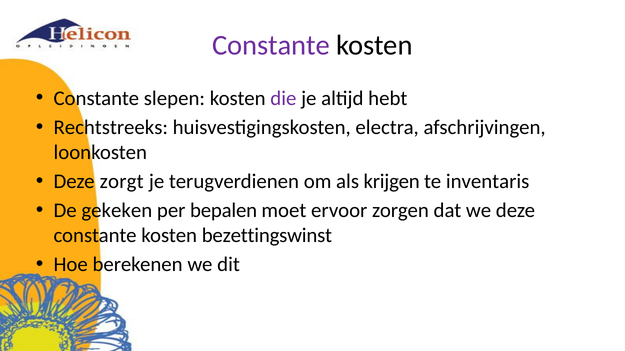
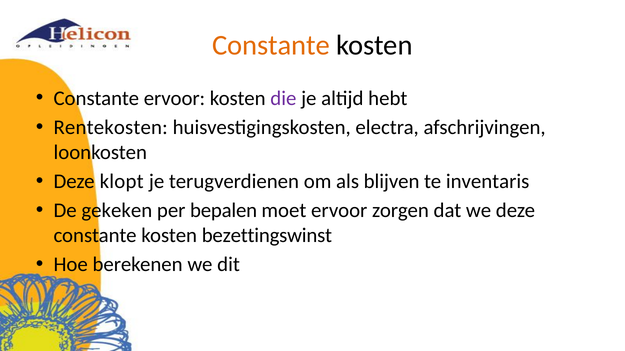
Constante colour: purple -> orange (271, 45)
Constante slepen: slepen -> ervoor (174, 98)
Rechtstreeks: Rechtstreeks -> Rentekosten (111, 128)
zorgt: zorgt -> klopt (122, 182)
krijgen: krijgen -> blijven (392, 182)
